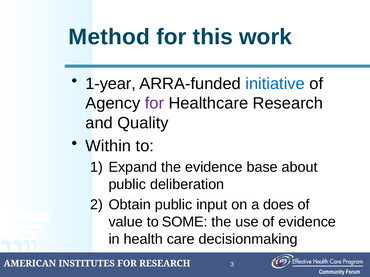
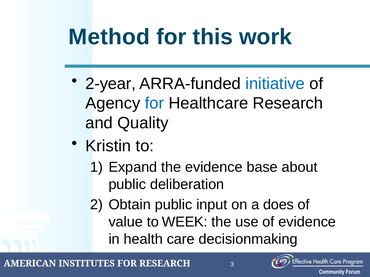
1-year: 1-year -> 2-year (111, 84)
for colour: purple -> blue (154, 104)
Within: Within -> Kristin (108, 146)
SOME: SOME -> WEEK (185, 222)
